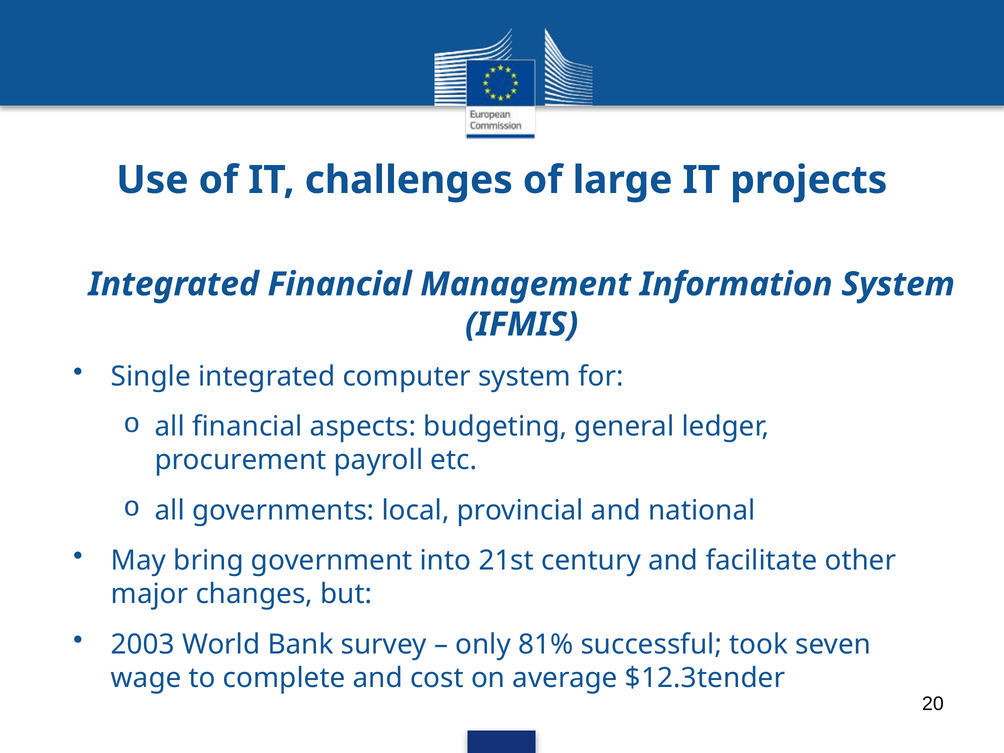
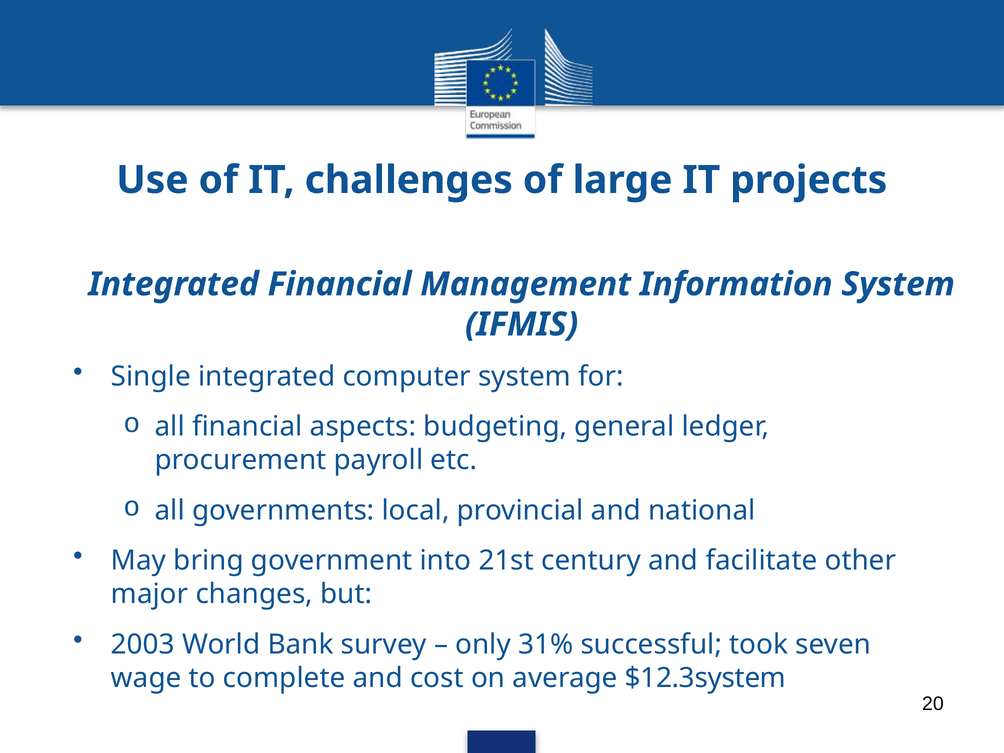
81%: 81% -> 31% (546, 644)
$12.3tender: $12.3tender -> $12.3system (705, 678)
